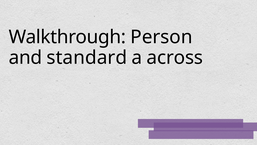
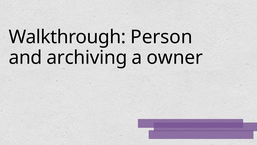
standard: standard -> archiving (87, 57)
across: across -> owner (175, 57)
